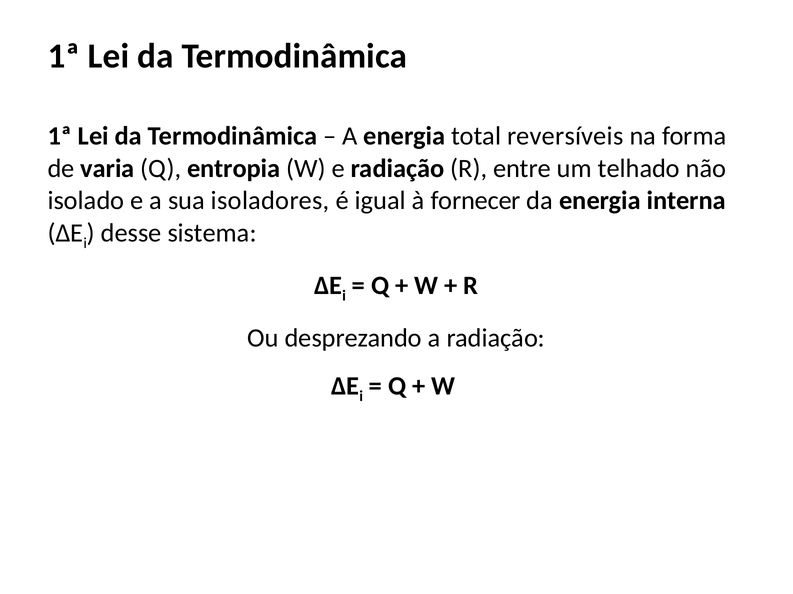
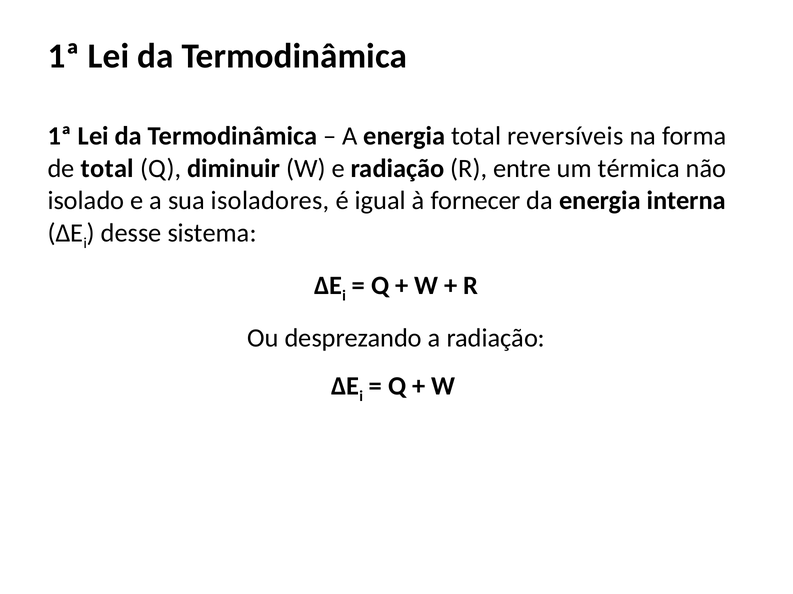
de varia: varia -> total (107, 169)
entropia: entropia -> diminuir (234, 169)
telhado: telhado -> térmica (639, 169)
